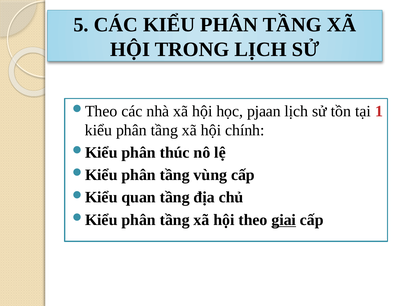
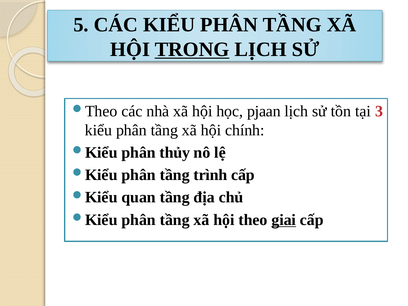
TRONG underline: none -> present (192, 49)
1: 1 -> 3 (379, 111)
thúc: thúc -> thủy (175, 153)
vùng: vùng -> trình (210, 175)
